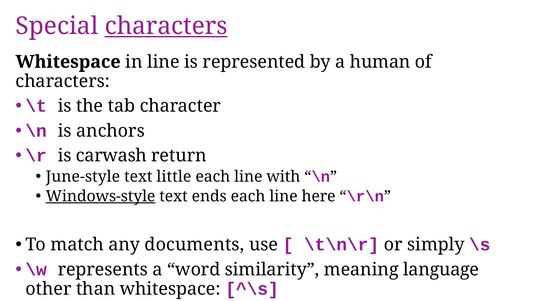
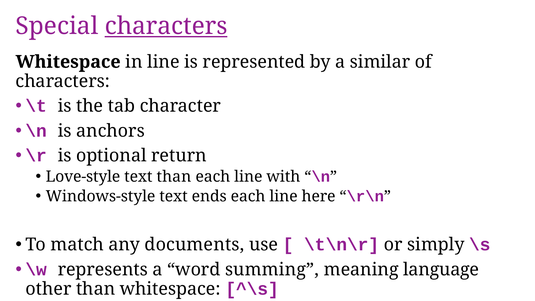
human: human -> similar (380, 62)
carwash: carwash -> optional (111, 156)
June-style: June-style -> Love-style (83, 177)
text little: little -> than (174, 177)
Windows-style underline: present -> none (101, 196)
similarity: similarity -> summing (272, 269)
